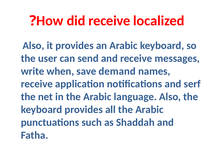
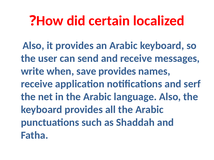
did receive: receive -> certain (109, 21)
save demand: demand -> provides (117, 71)
